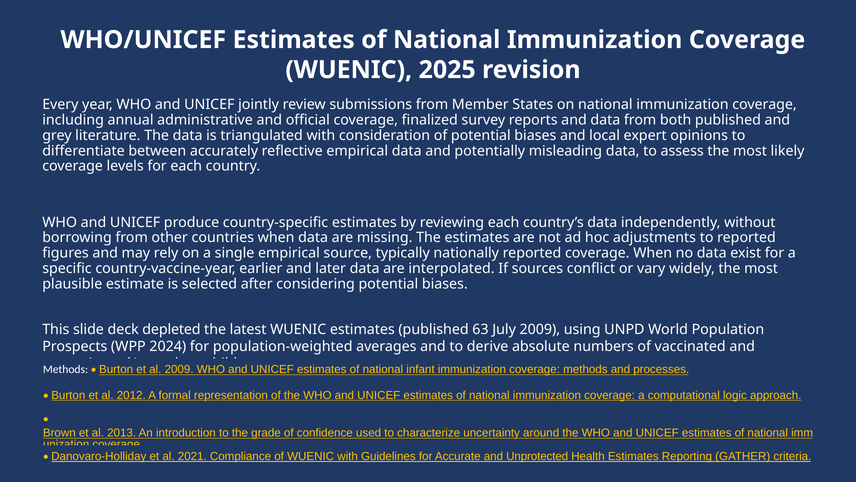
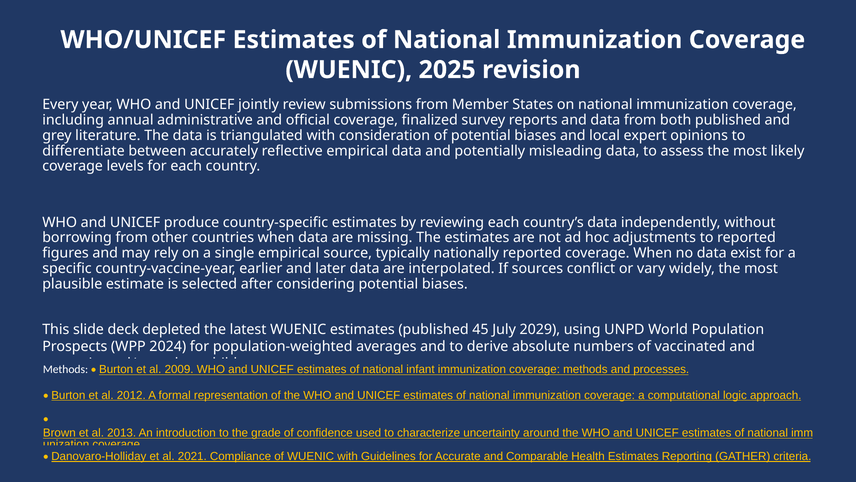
63: 63 -> 45 (480, 329)
July 2009: 2009 -> 2029 (540, 329)
Unprotected: Unprotected -> Comparable (537, 456)
